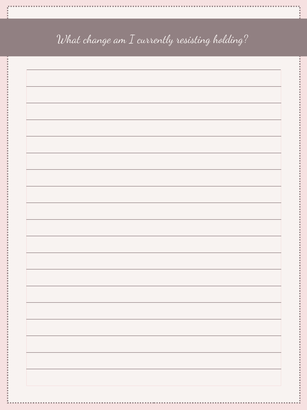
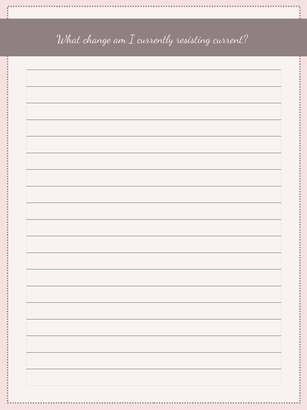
holding: holding -> current (231, 39)
